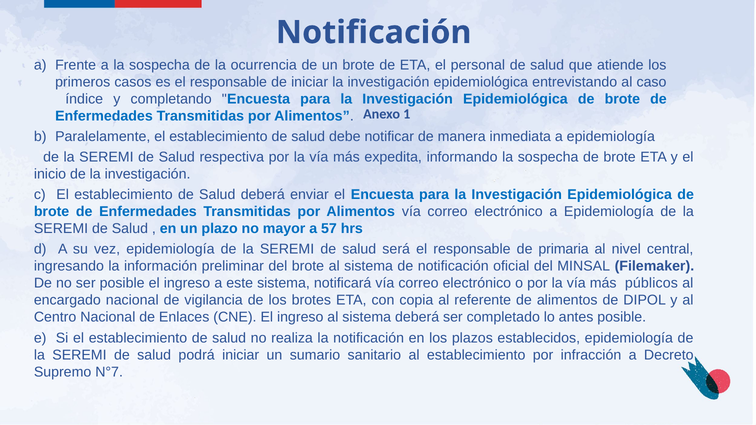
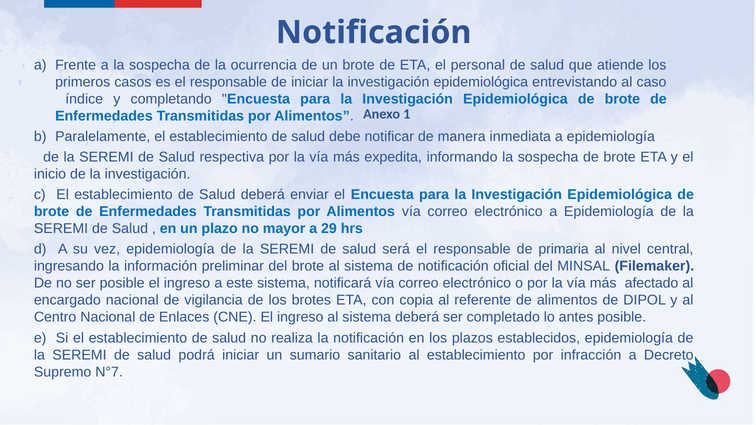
57: 57 -> 29 (329, 229)
públicos: públicos -> afectado (652, 283)
